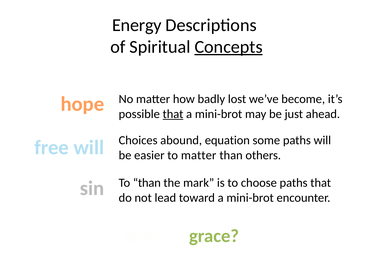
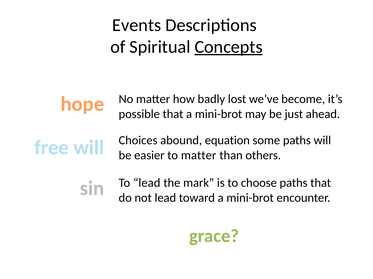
Energy: Energy -> Events (137, 25)
that underline: present -> none (173, 114)
To than: than -> lead (147, 183)
